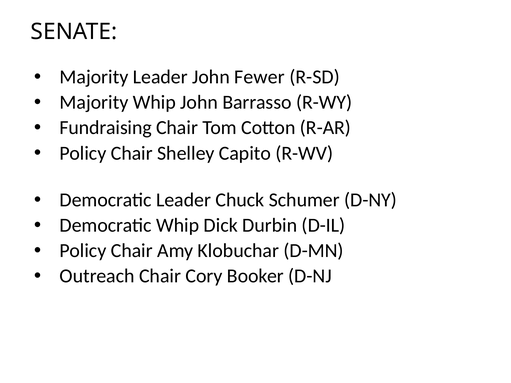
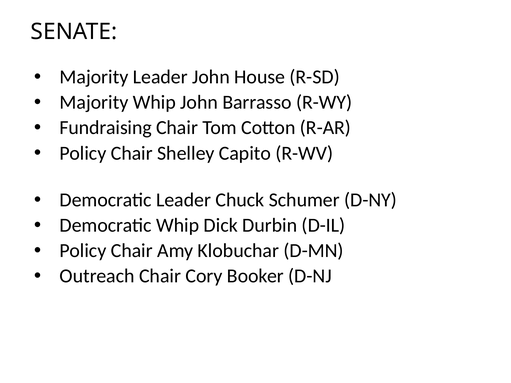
Fewer: Fewer -> House (260, 77)
